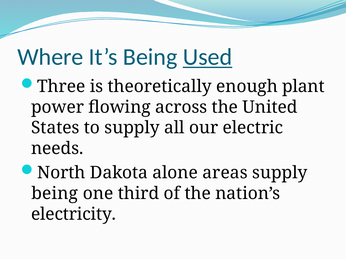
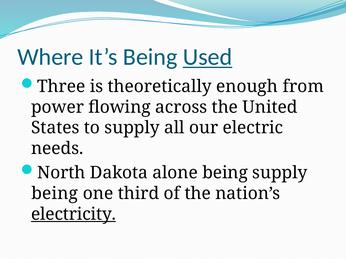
plant: plant -> from (303, 87)
alone areas: areas -> being (225, 173)
electricity underline: none -> present (74, 215)
